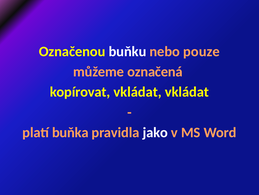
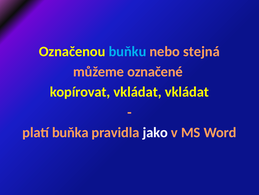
buňku colour: white -> light blue (128, 51)
pouze: pouze -> stejná (201, 51)
označená: označená -> označené (155, 72)
